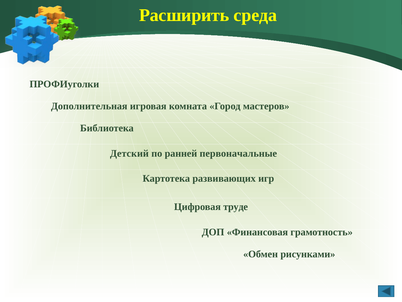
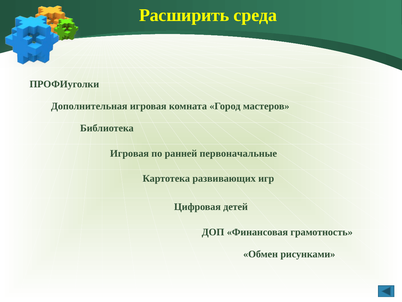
Детский: Детский -> Игровая (129, 153)
труде: труде -> детей (236, 207)
